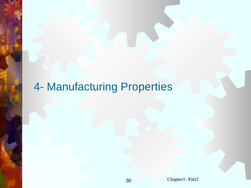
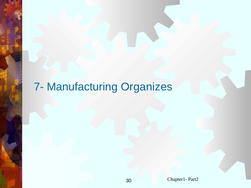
4-: 4- -> 7- (39, 87)
Properties: Properties -> Organizes (147, 87)
